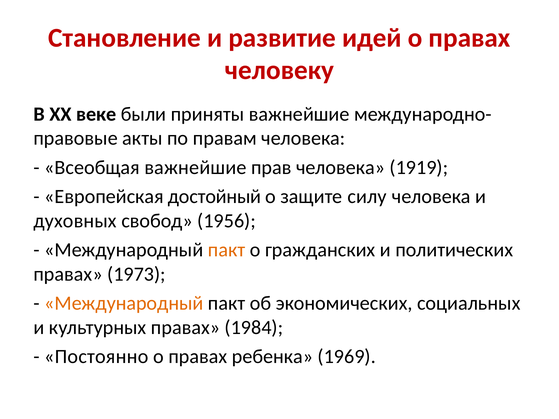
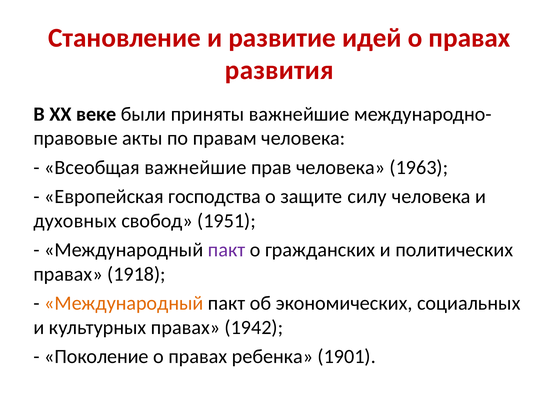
человеку: человеку -> развития (279, 70)
1919: 1919 -> 1963 (419, 168)
достойный: достойный -> господства (215, 197)
1956: 1956 -> 1951 (226, 221)
пакт colour: orange -> purple (227, 250)
1973: 1973 -> 1918 (136, 274)
1984: 1984 -> 1942 (254, 328)
Постоянно: Постоянно -> Поколение (96, 357)
1969: 1969 -> 1901 (347, 357)
